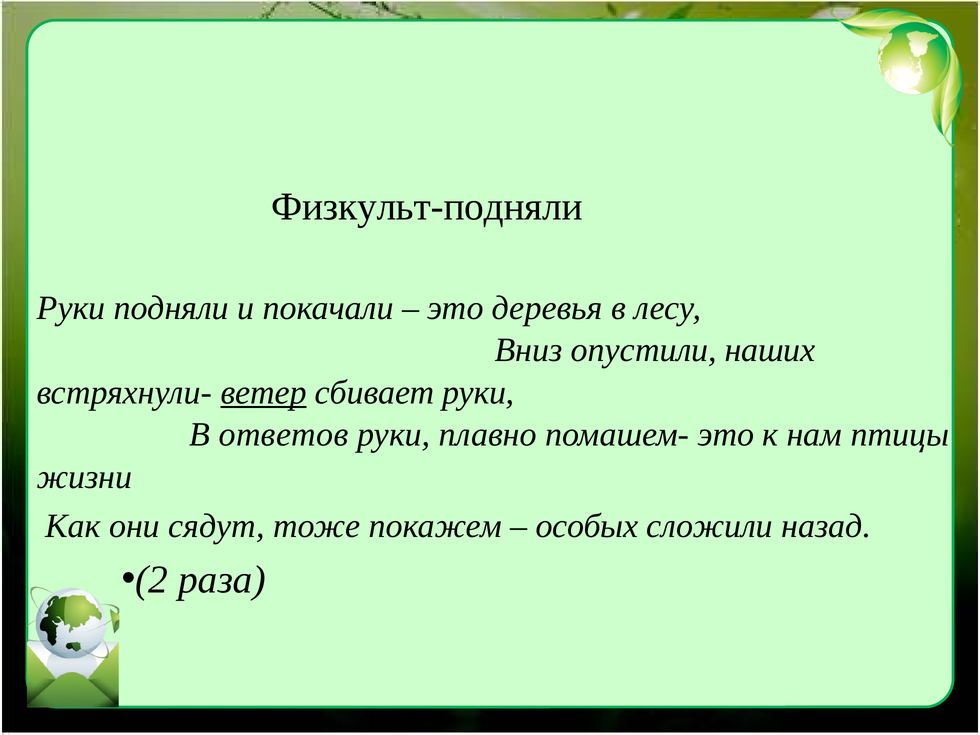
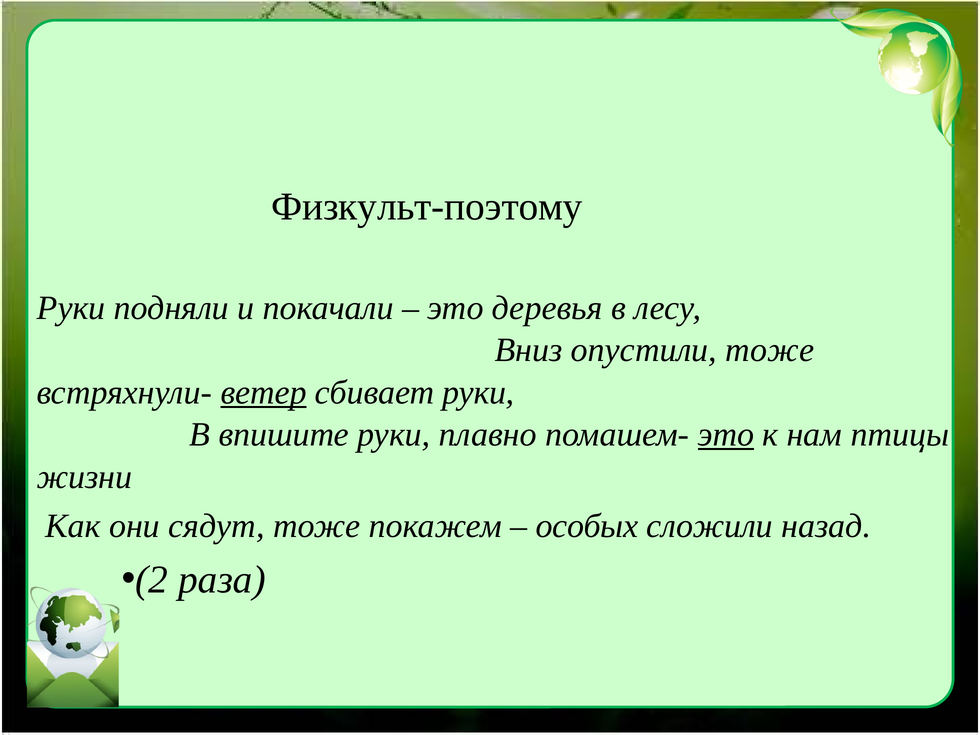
Физкульт-подняли: Физкульт-подняли -> Физкульт-поэтому (427, 207)
опустили наших: наших -> тоже (770, 350)
ответов: ответов -> впишите (284, 435)
это underline: none -> present (726, 435)
